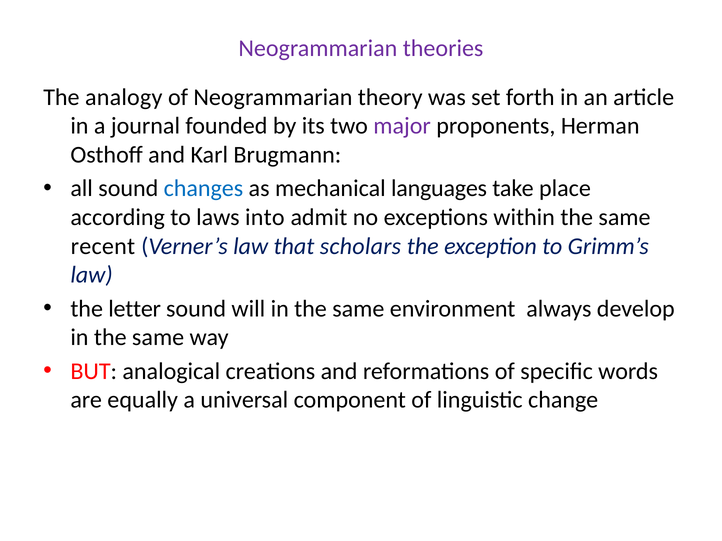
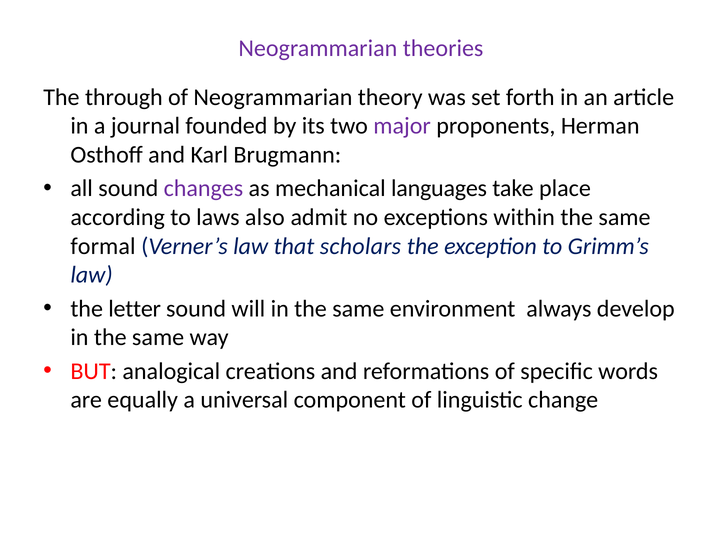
analogy: analogy -> through (124, 97)
changes colour: blue -> purple (203, 189)
into: into -> also (265, 217)
recent: recent -> formal (103, 246)
